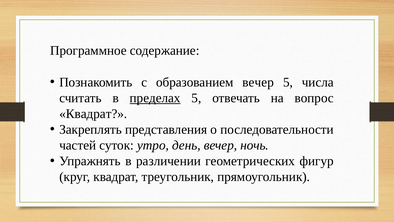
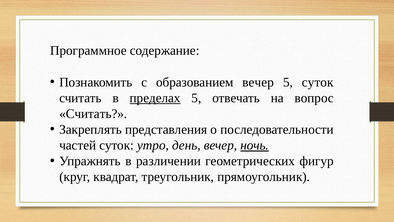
5 числа: числа -> суток (318, 82)
Квадрат: Квадрат -> Считать (93, 114)
ночь underline: none -> present (255, 145)
